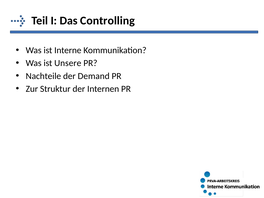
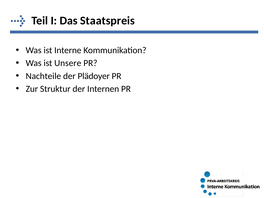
Controlling: Controlling -> Staatspreis (107, 21)
Demand: Demand -> Plädoyer (94, 76)
